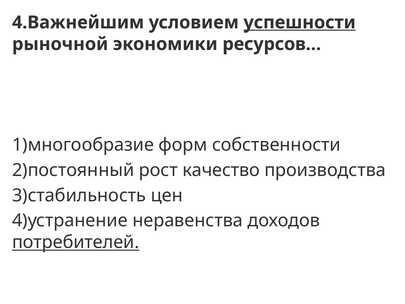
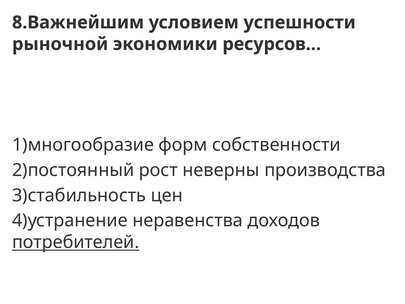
4.Важнейшим: 4.Важнейшим -> 8.Важнейшим (78, 22)
успешности underline: present -> none (300, 22)
качество: качество -> неверны (221, 170)
